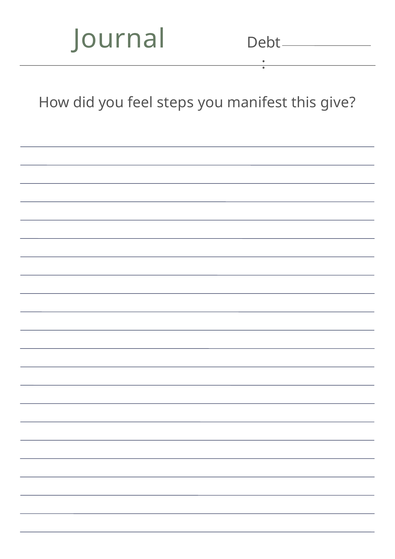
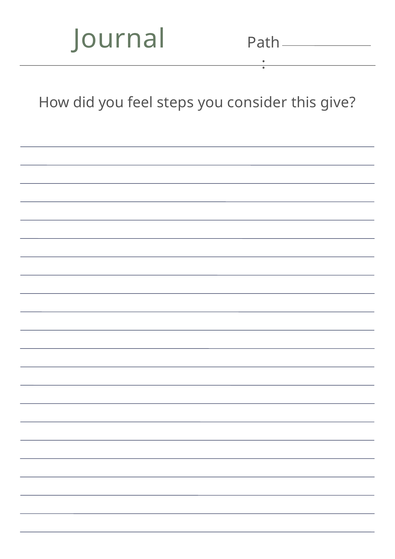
Debt: Debt -> Path (264, 43)
manifest: manifest -> consider (257, 102)
